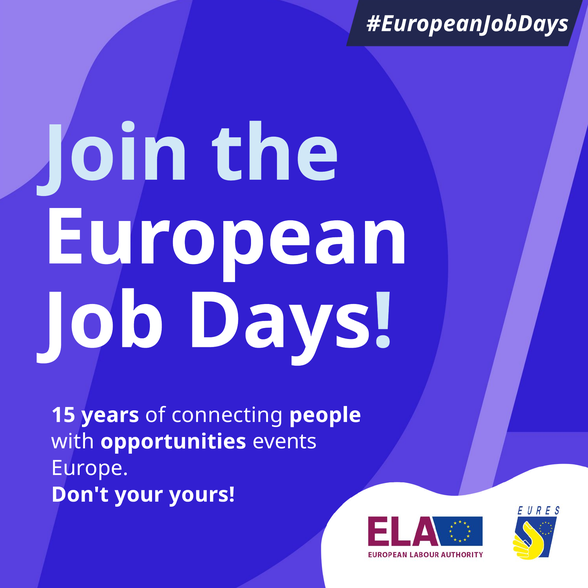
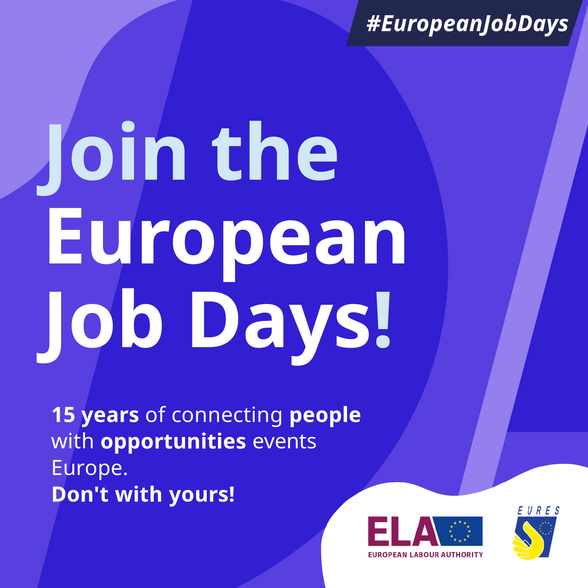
Don't your: your -> with (139, 495)
